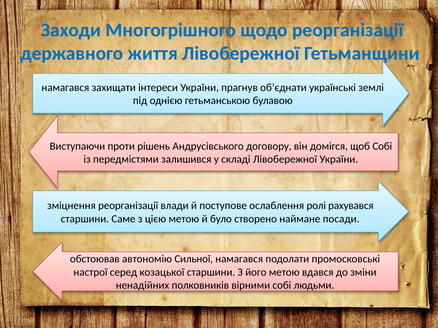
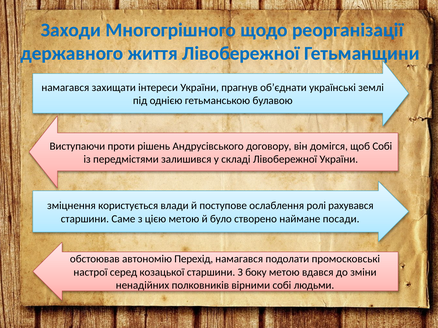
зміцнення реорганізації: реорганізації -> користується (128, 206)
Сильної: Сильної -> Перехід (194, 259)
його: його -> боку (256, 273)
